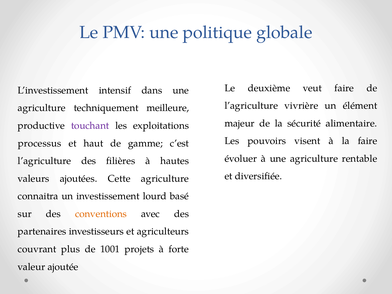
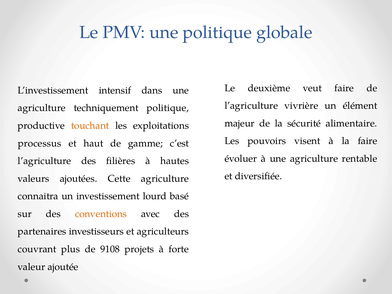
techniquement meilleure: meilleure -> politique (168, 108)
touchant colour: purple -> orange (90, 126)
1001: 1001 -> 9108 (110, 249)
